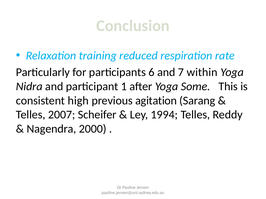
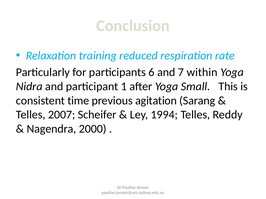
Some: Some -> Small (196, 87)
high: high -> time (78, 101)
